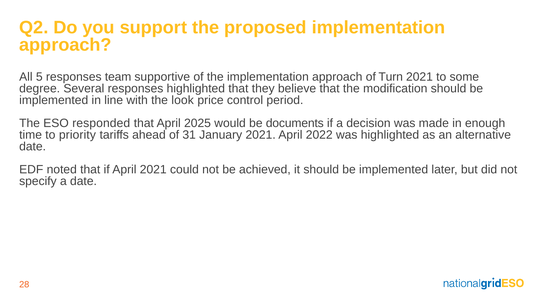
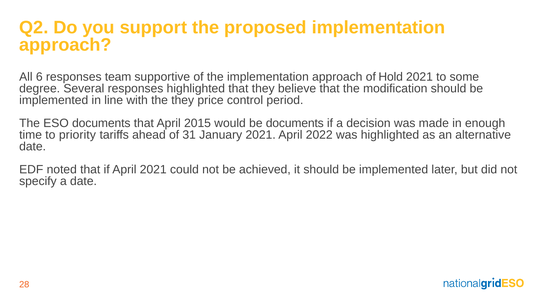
5: 5 -> 6 (39, 77)
Turn: Turn -> Hold (391, 77)
the look: look -> they (183, 100)
ESO responded: responded -> documents (101, 123)
2025: 2025 -> 2015 (198, 123)
